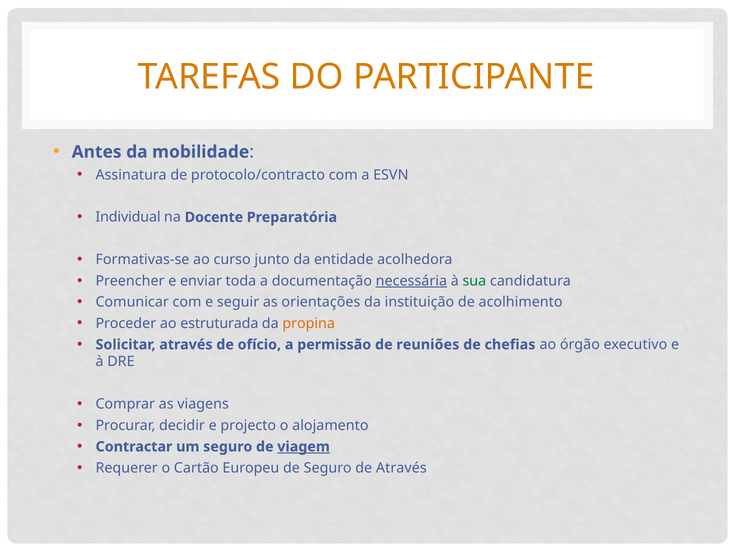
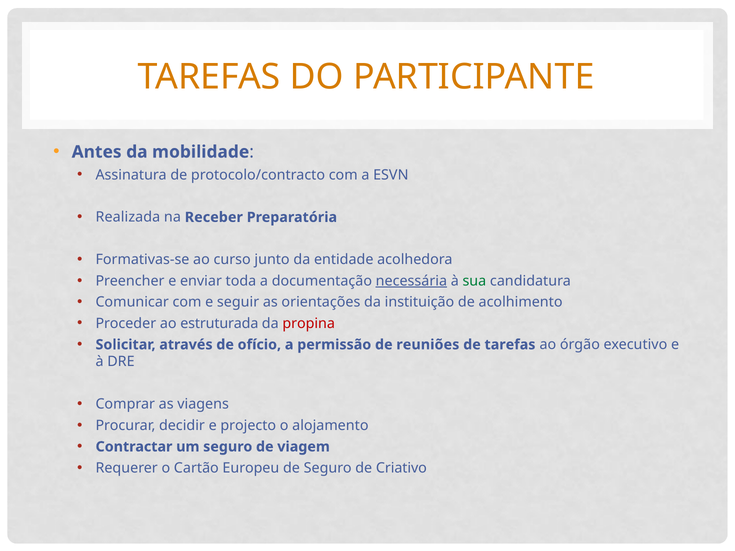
Individual: Individual -> Realizada (128, 217)
Docente: Docente -> Receber (214, 217)
propina colour: orange -> red (309, 324)
de chefias: chefias -> tarefas (510, 345)
viagem underline: present -> none (304, 447)
de Através: Através -> Criativo (401, 468)
